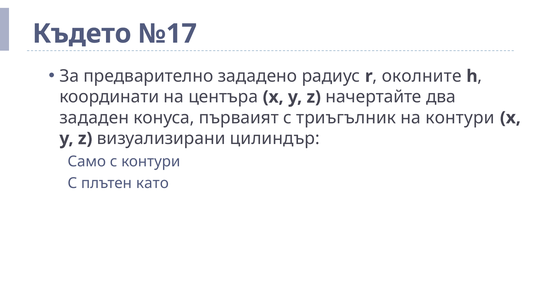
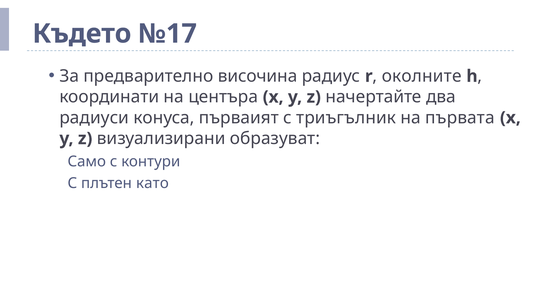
зададено: зададено -> височина (258, 76)
зададен: зададен -> радиуси (94, 118)
на контури: контури -> първата (460, 118)
цилиндър: цилиндър -> образуват (275, 139)
